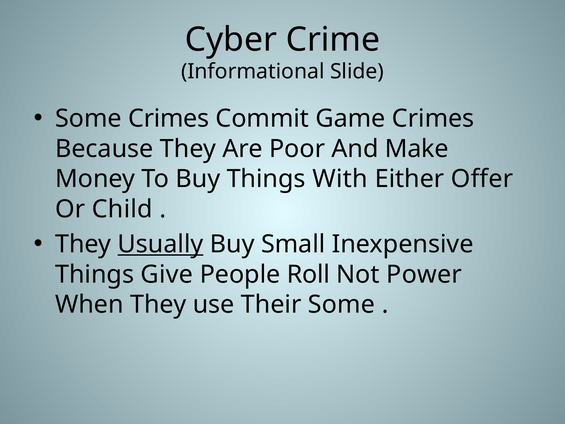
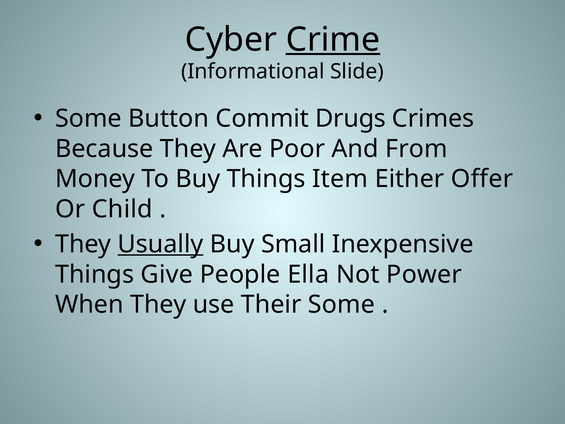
Crime underline: none -> present (333, 40)
Some Crimes: Crimes -> Button (169, 119)
Game: Game -> Drugs (351, 119)
Make: Make -> From (416, 149)
With: With -> Item (340, 179)
Roll: Roll -> Ella (308, 274)
